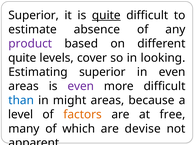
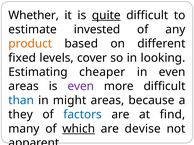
Superior: Superior -> Whether (34, 15)
absence: absence -> invested (97, 30)
product colour: purple -> orange (30, 44)
quite: quite -> fixed (22, 58)
Estimating superior: superior -> cheaper (102, 72)
level: level -> they (21, 115)
factors colour: orange -> blue (83, 115)
free: free -> find (172, 115)
which underline: none -> present (79, 129)
